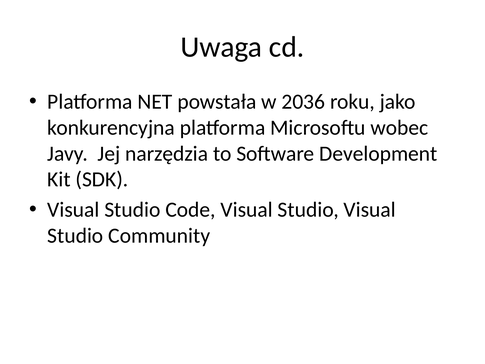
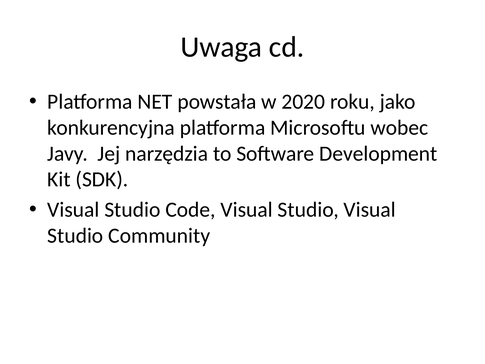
2036: 2036 -> 2020 (303, 102)
